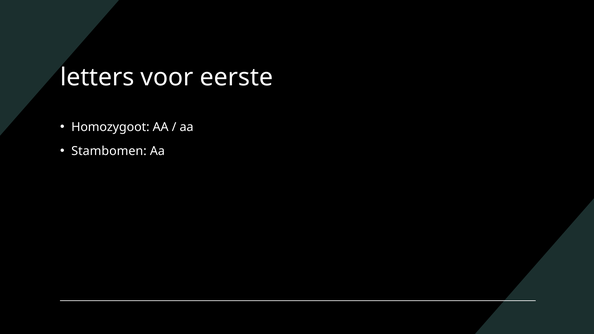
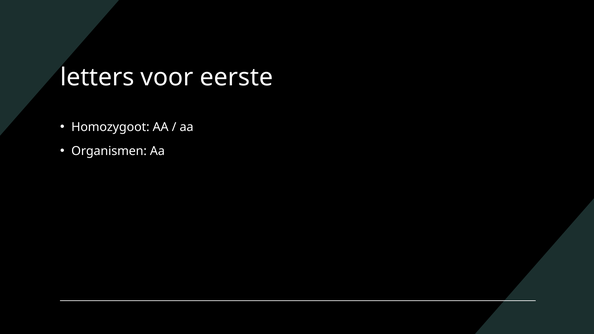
Stambomen: Stambomen -> Organismen (109, 151)
